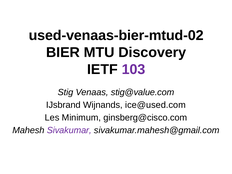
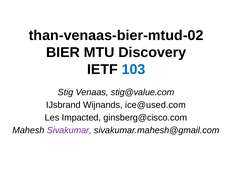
used-venaas-bier-mtud-02: used-venaas-bier-mtud-02 -> than-venaas-bier-mtud-02 (116, 35)
103 colour: purple -> blue (134, 69)
Minimum: Minimum -> Impacted (81, 118)
